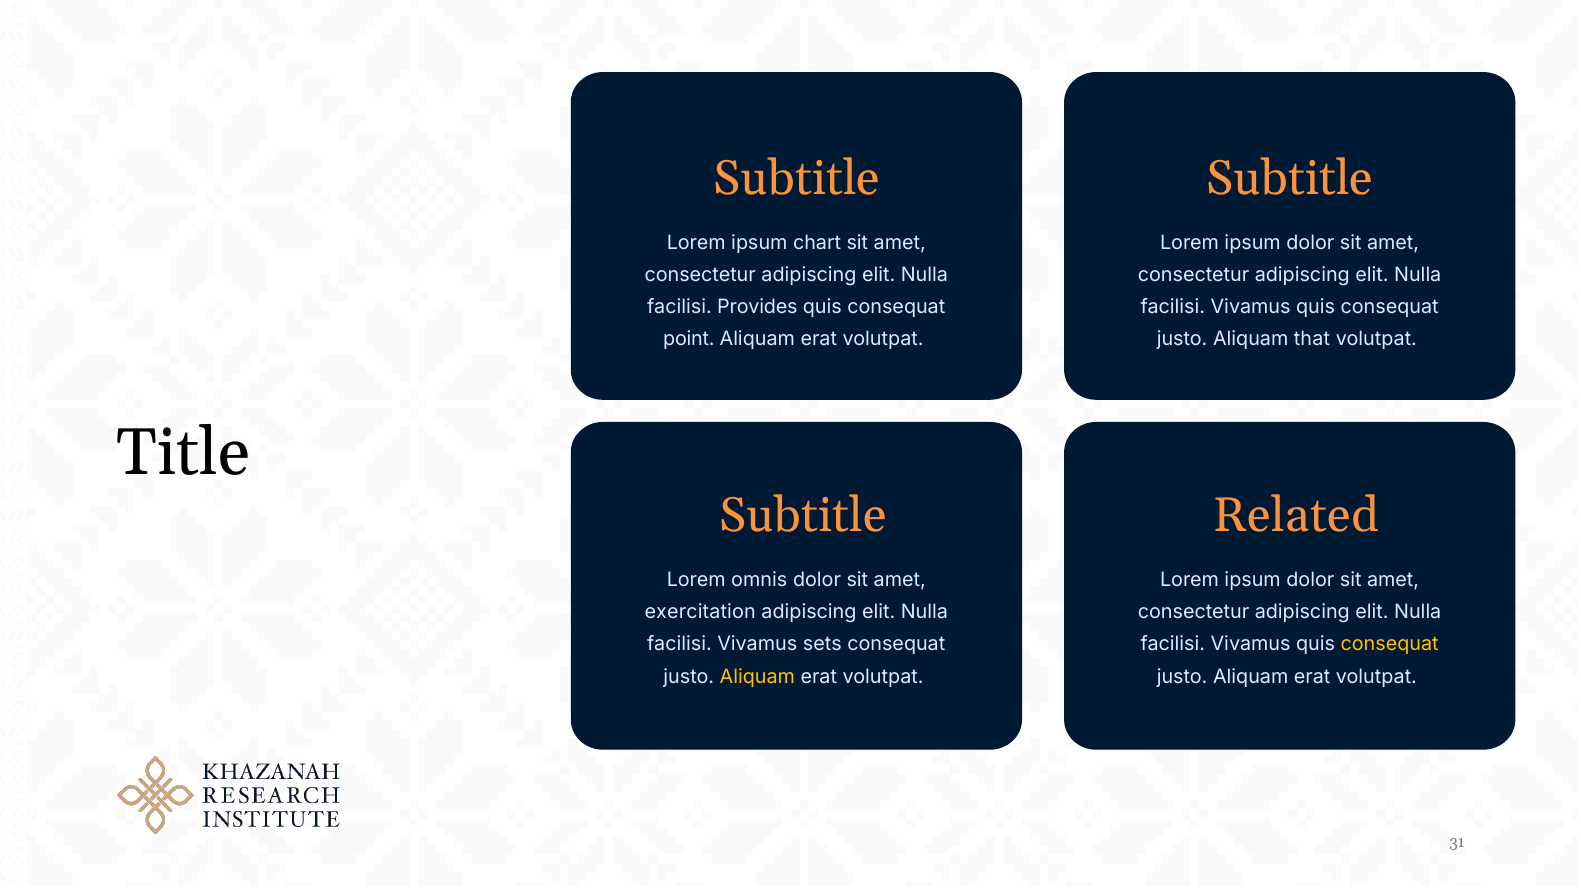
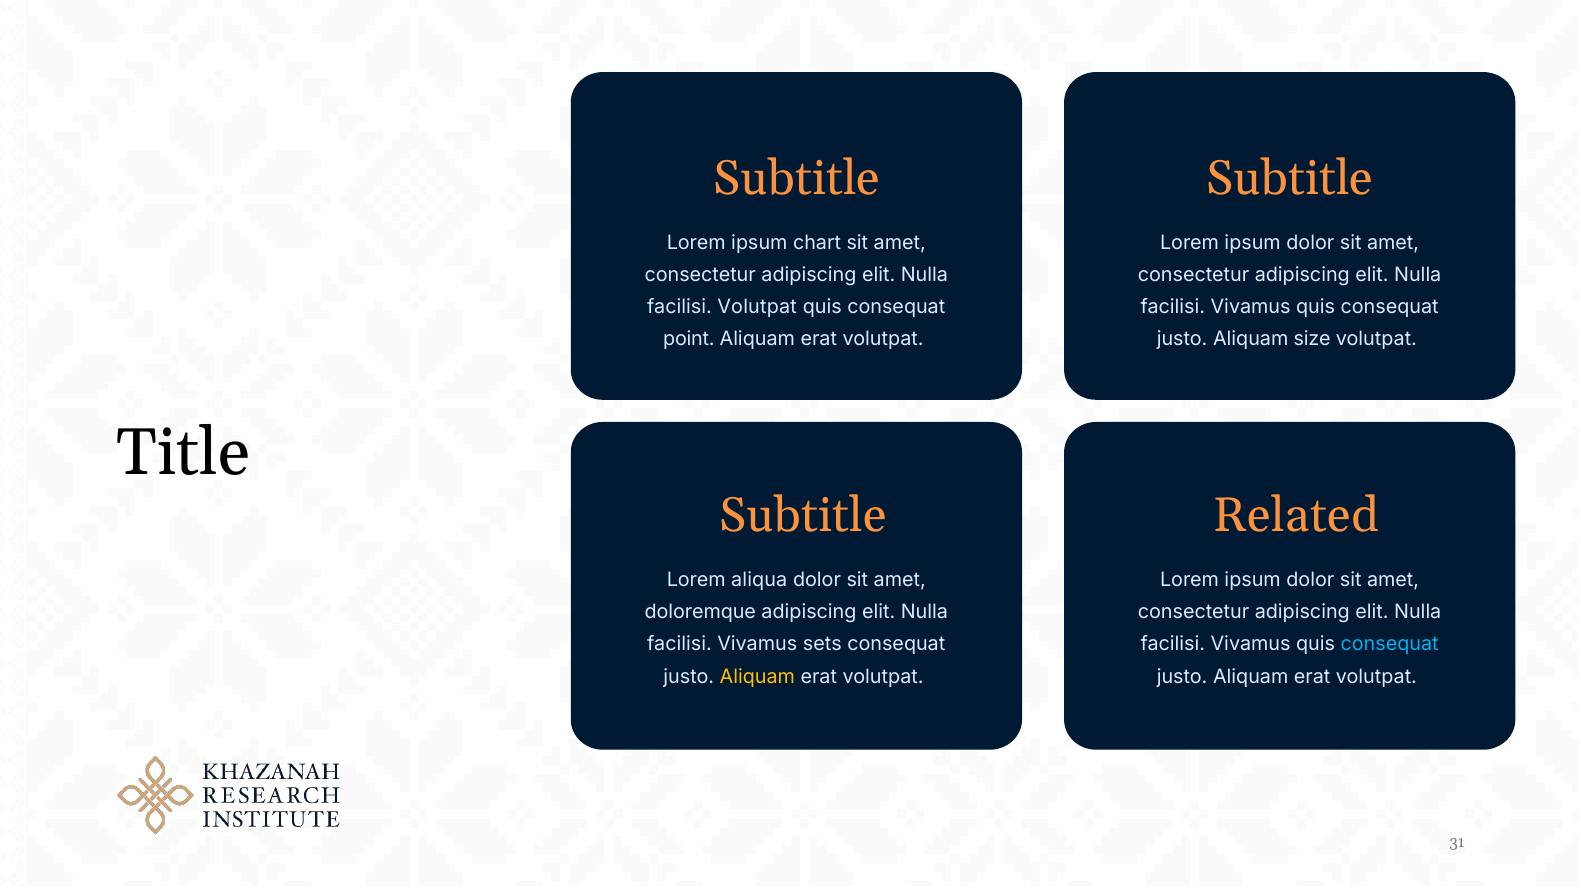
facilisi Provides: Provides -> Volutpat (757, 307)
that: that -> size (1312, 340)
omnis: omnis -> aliqua (759, 580)
exercitation: exercitation -> doloremque (700, 612)
consequat colour: yellow -> light blue (1390, 645)
